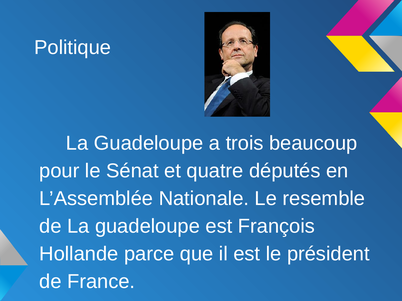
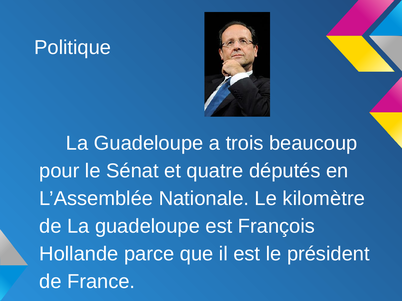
resemble: resemble -> kilomètre (324, 199)
